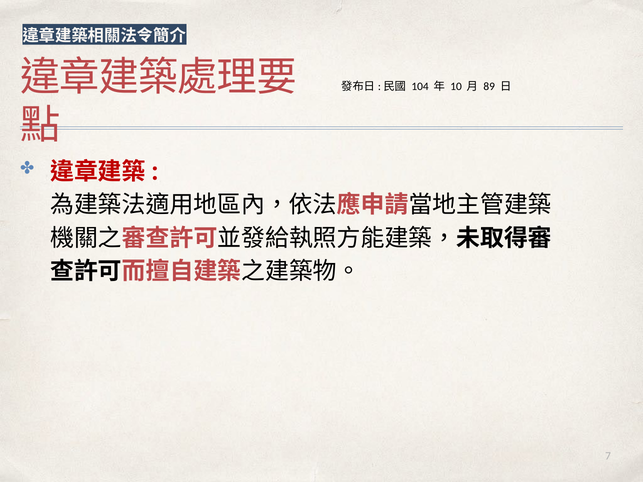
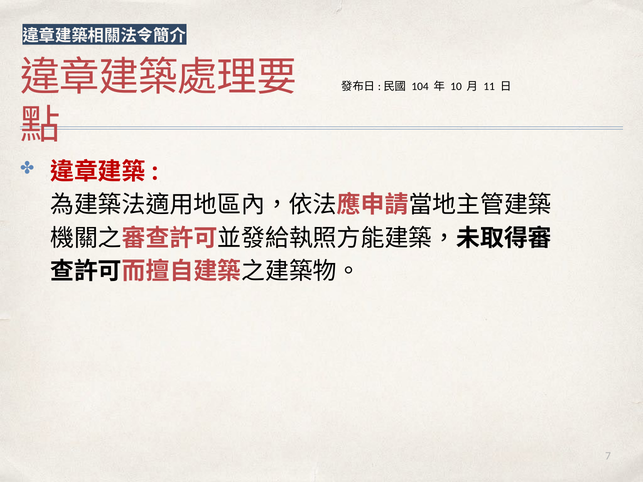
89: 89 -> 11 (489, 87)
